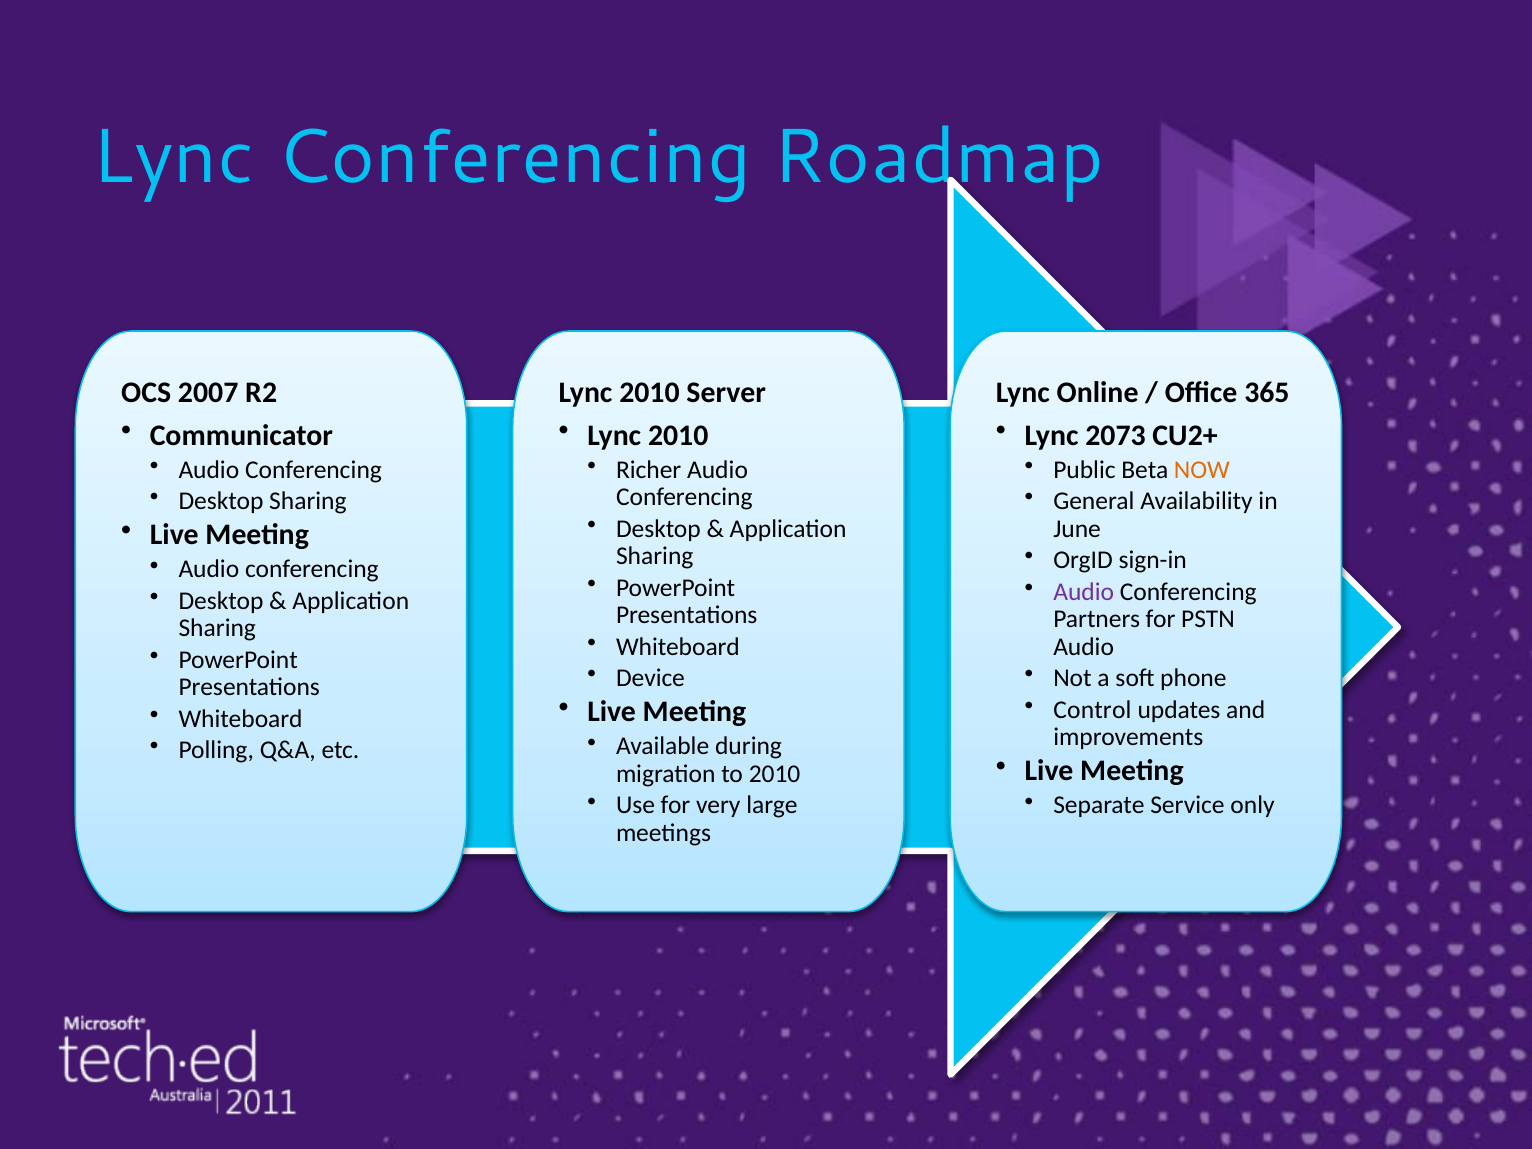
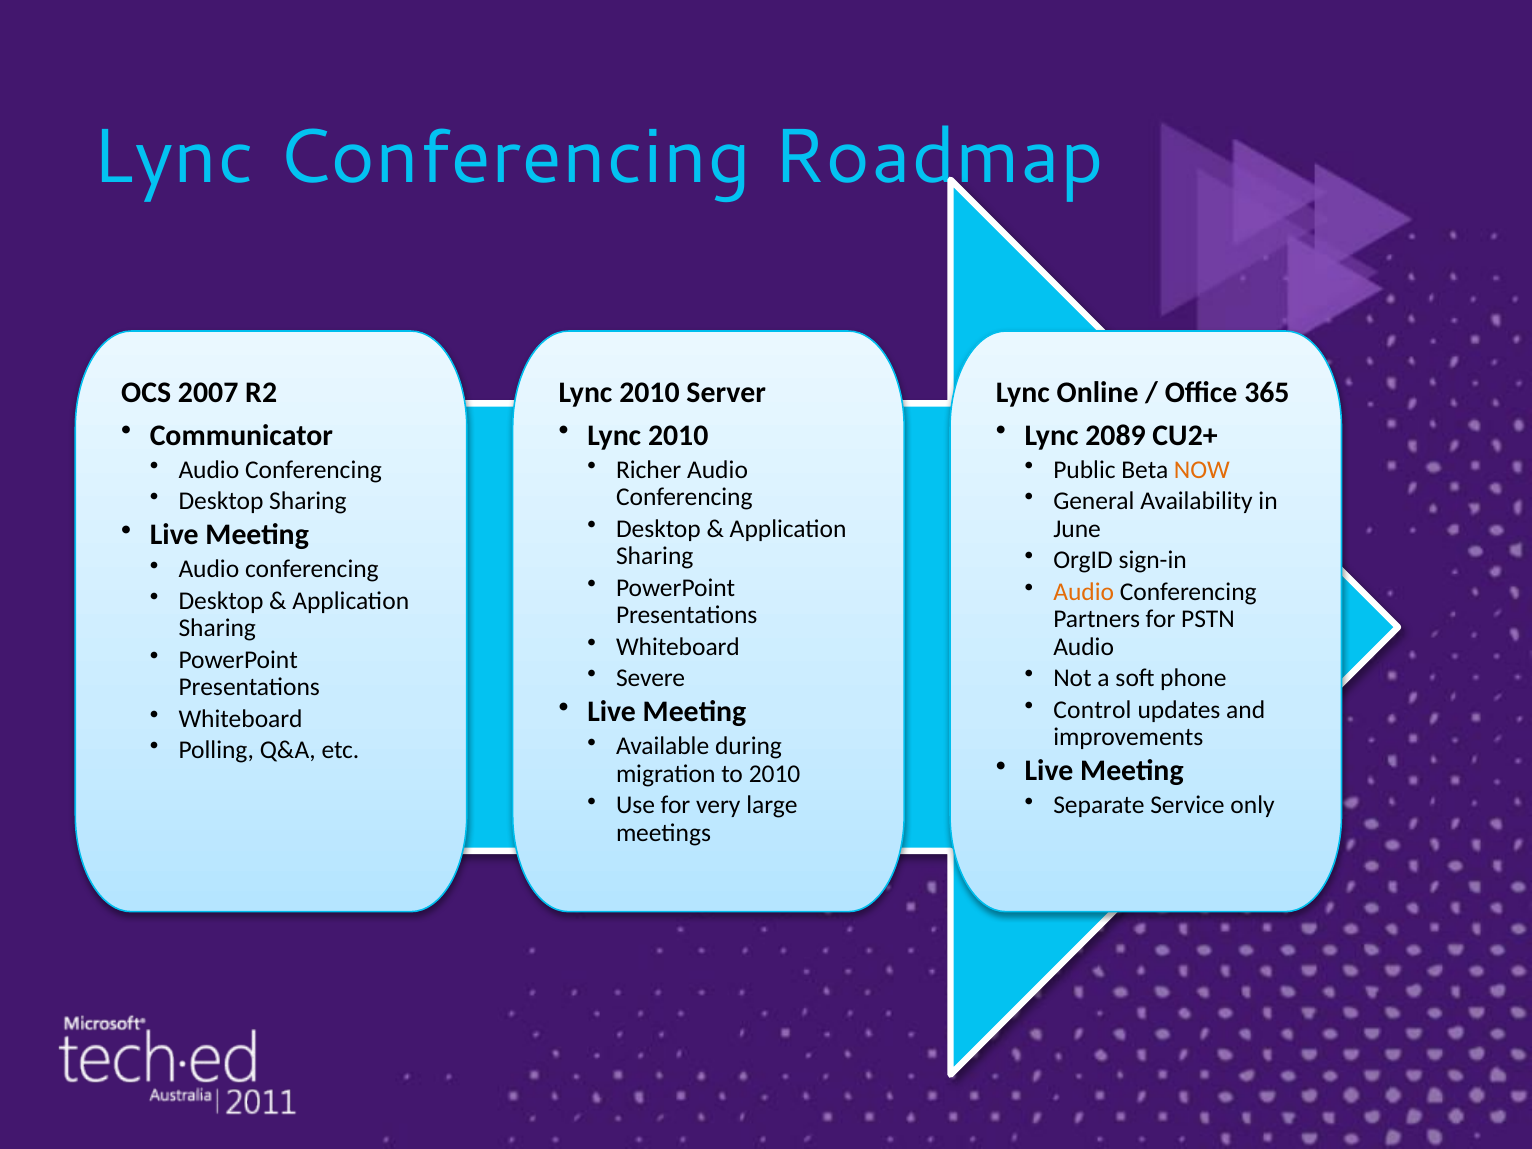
2073: 2073 -> 2089 (1116, 435)
Audio colour: purple -> orange (1084, 592)
Device: Device -> Severe (651, 678)
